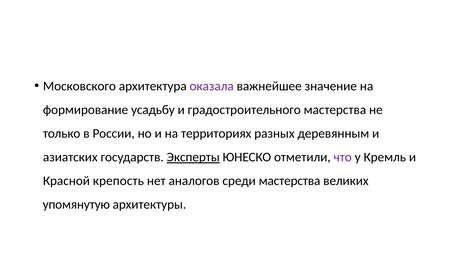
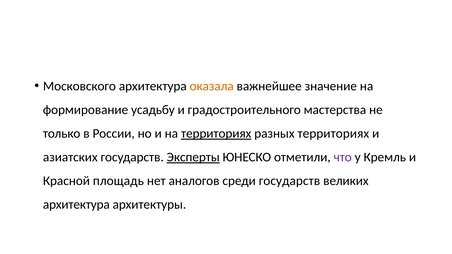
оказала colour: purple -> orange (212, 86)
территориях underline: none -> present (216, 134)
разных деревянным: деревянным -> территориях (333, 134)
крепость: крепость -> площадь (118, 181)
среди мастерства: мастерства -> государств (289, 181)
упомянутую: упомянутую -> архитектура (76, 205)
